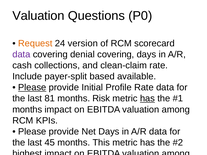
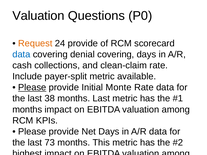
24 version: version -> provide (83, 43)
data colour: purple -> blue (21, 54)
payer-split based: based -> metric (102, 77)
Profile: Profile -> Monte (119, 88)
81: 81 -> 38 (50, 99)
months Risk: Risk -> Last (101, 99)
has underline: present -> none (147, 99)
45: 45 -> 73 (50, 143)
